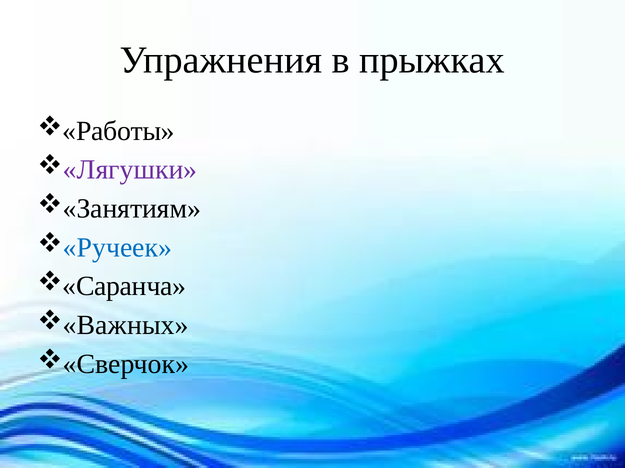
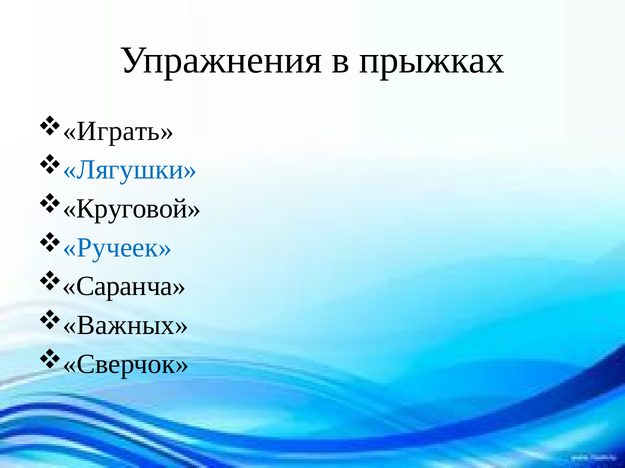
Работы: Работы -> Играть (118, 131)
Лягушки colour: purple -> blue (130, 170)
Занятиям: Занятиям -> Круговой (132, 209)
